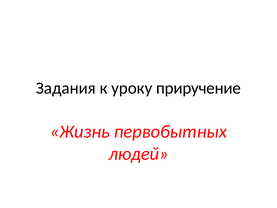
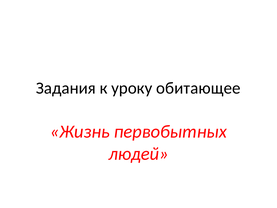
приручение: приручение -> обитающее (198, 88)
